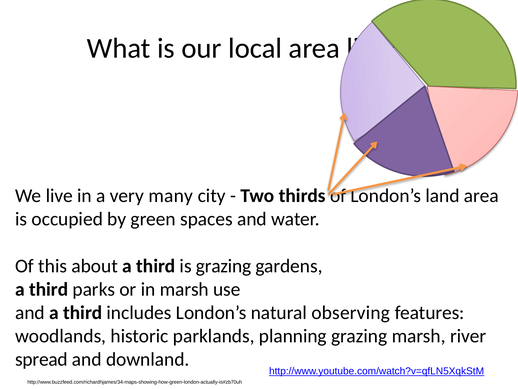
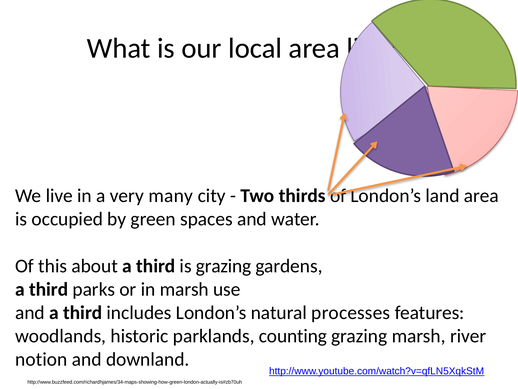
observing: observing -> processes (351, 312)
planning: planning -> counting (293, 336)
spread: spread -> notion (41, 359)
